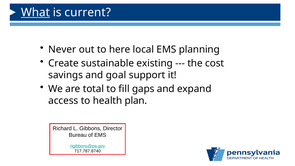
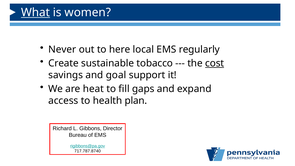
current: current -> women (88, 12)
planning: planning -> regularly (199, 49)
existing: existing -> tobacco (155, 63)
cost underline: none -> present (215, 63)
total: total -> heat (93, 89)
